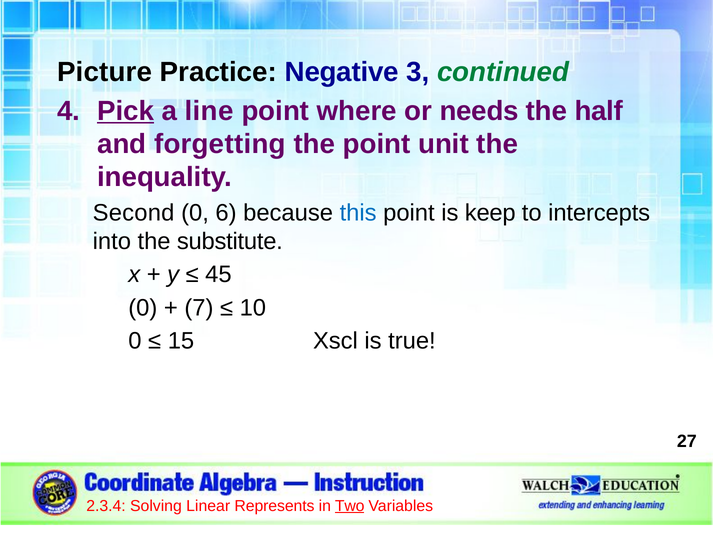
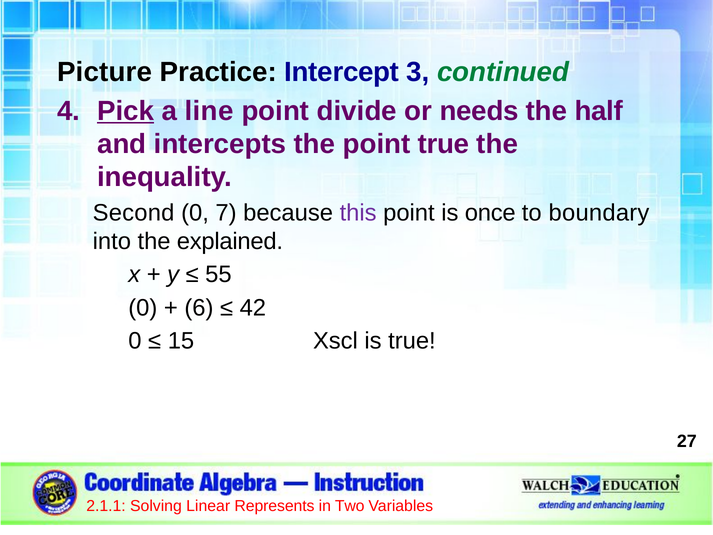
Negative: Negative -> Intercept (342, 72)
where: where -> divide (357, 111)
forgetting: forgetting -> intercepts (220, 144)
point unit: unit -> true (444, 144)
6: 6 -> 7 (226, 213)
this colour: blue -> purple (358, 213)
keep: keep -> once (490, 213)
intercepts: intercepts -> boundary (599, 213)
substitute: substitute -> explained (230, 241)
45: 45 -> 55 (218, 274)
7: 7 -> 6 (199, 308)
10: 10 -> 42 (253, 308)
2.3.4: 2.3.4 -> 2.1.1 (106, 506)
Two underline: present -> none (350, 506)
